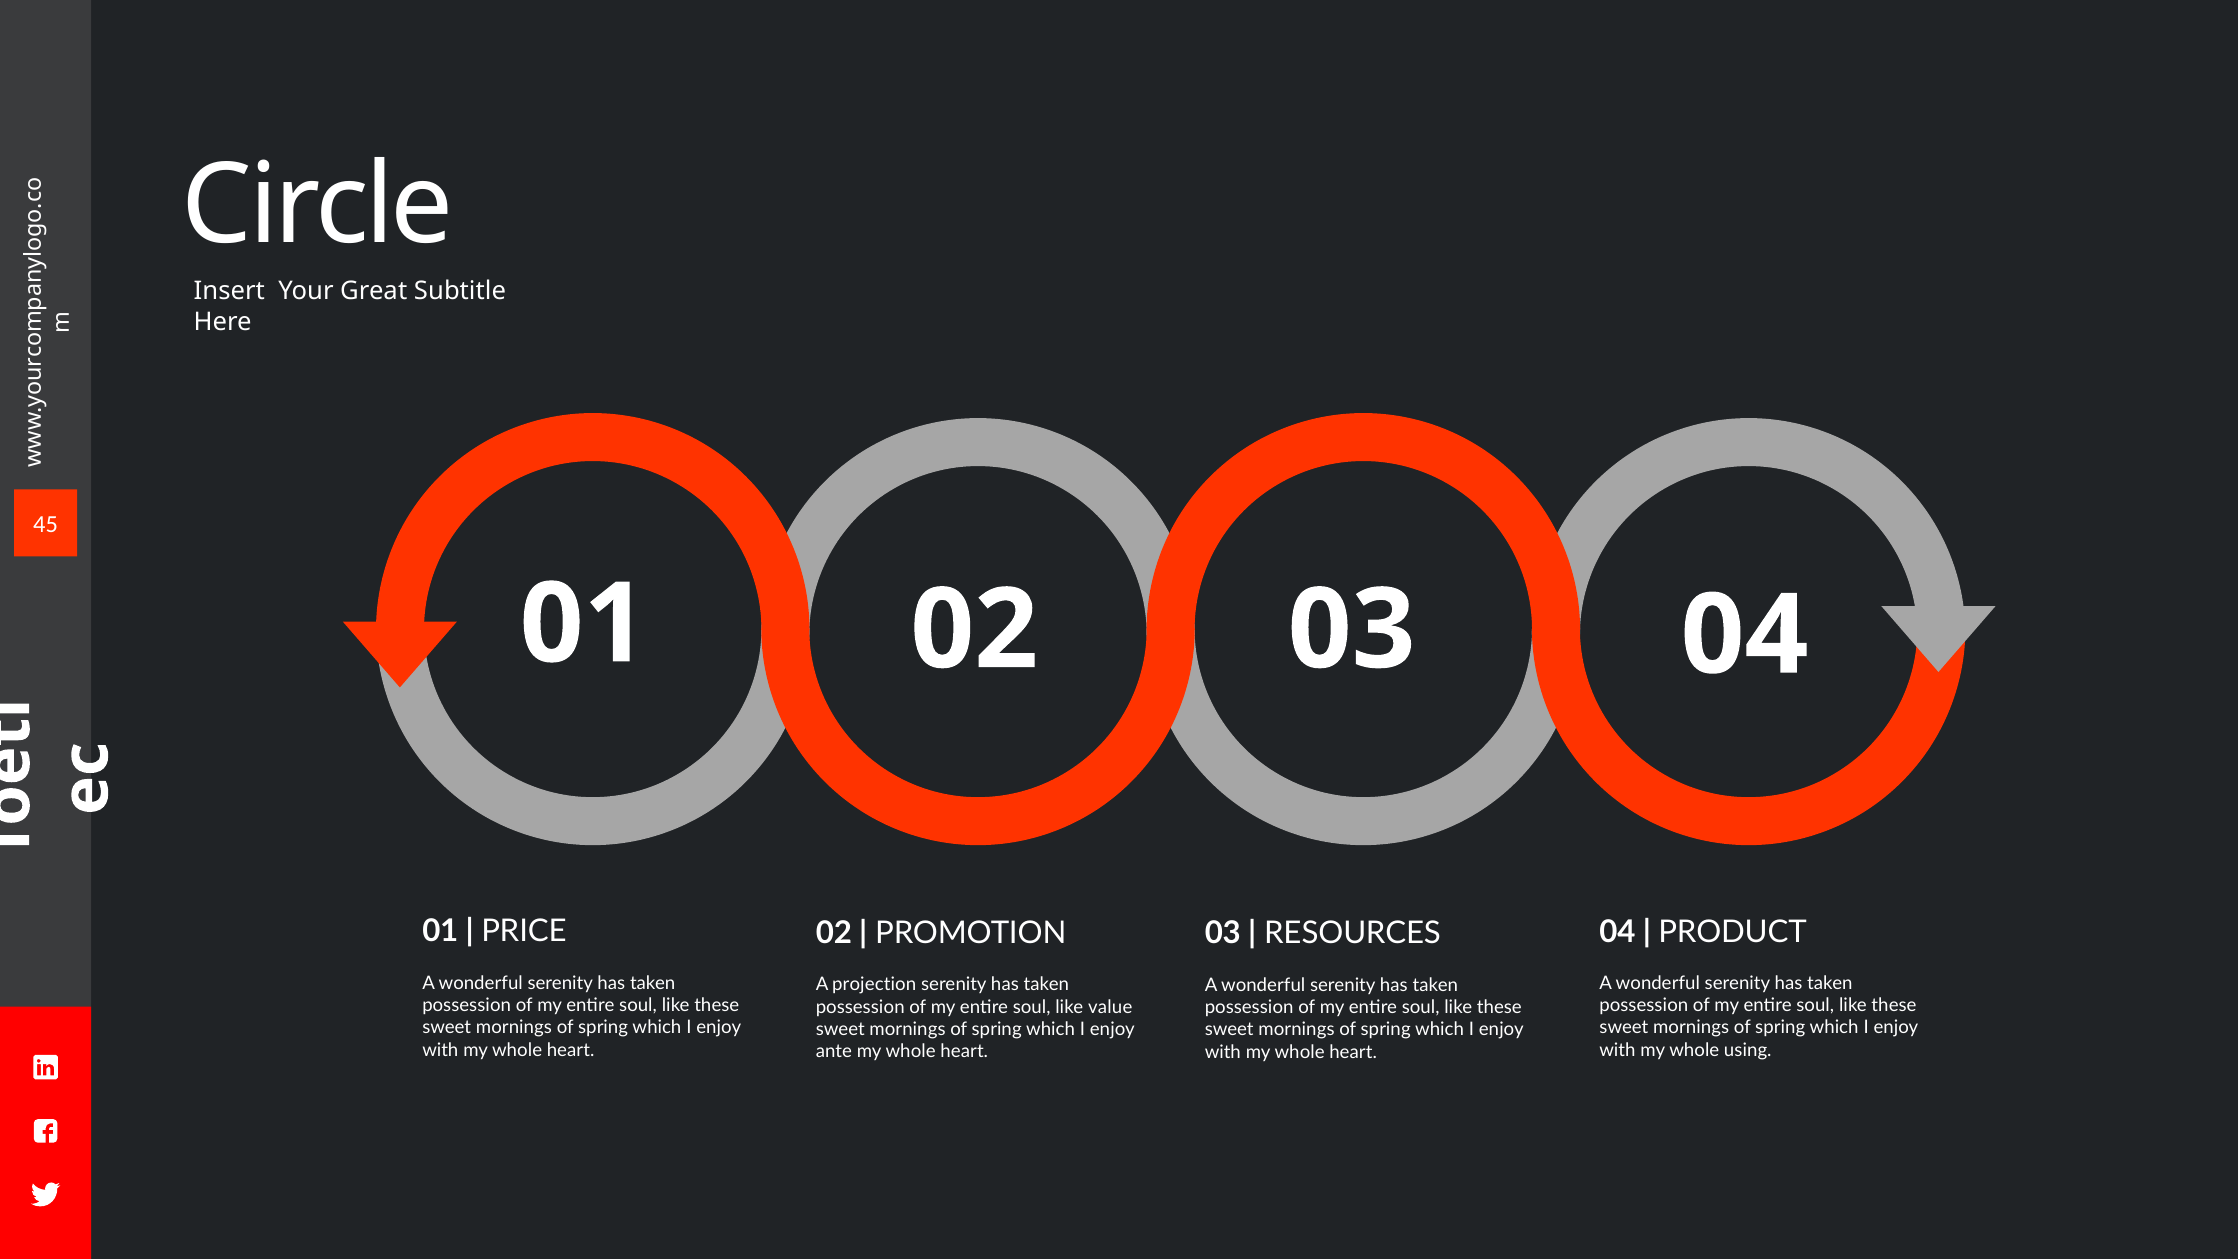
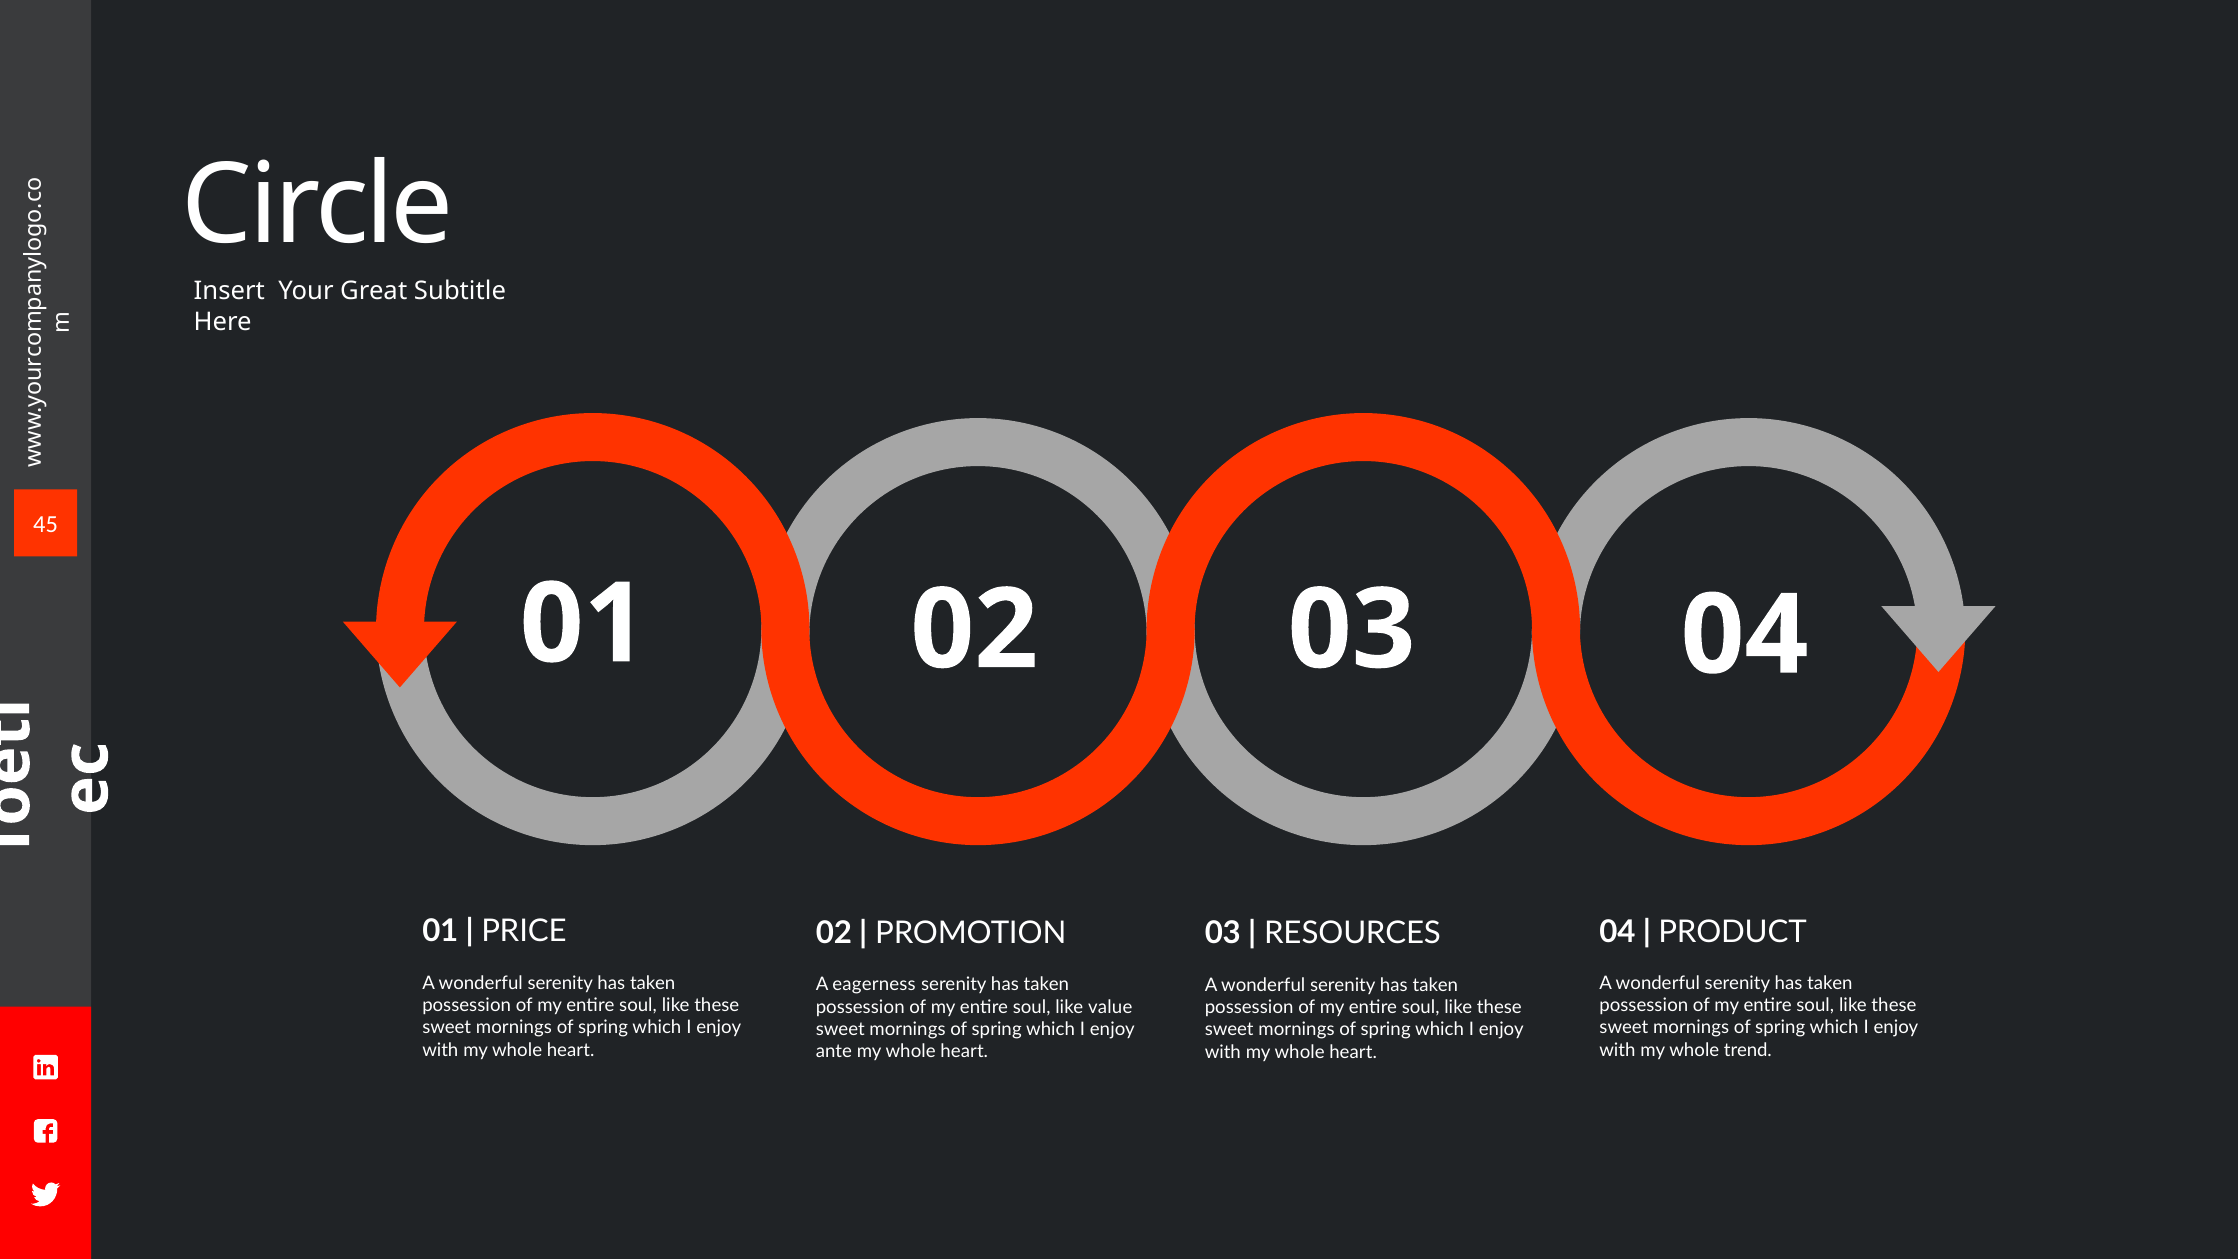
projection: projection -> eagerness (874, 985)
using: using -> trend (1748, 1050)
